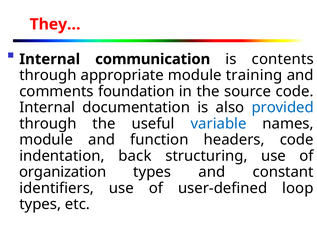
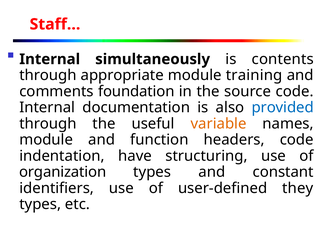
They…: They… -> Staff… (55, 24)
communication: communication -> simultaneously (153, 59)
variable colour: blue -> orange (219, 124)
back: back -> have (135, 156)
loop: loop -> they (298, 189)
